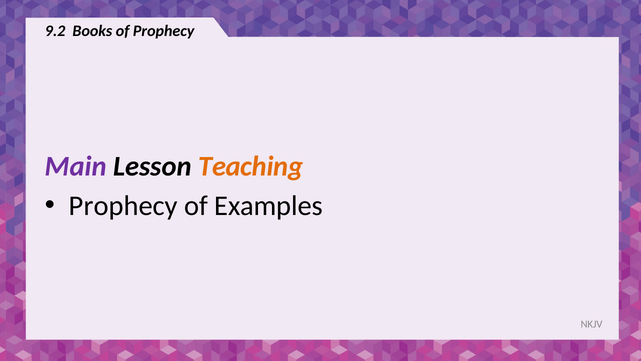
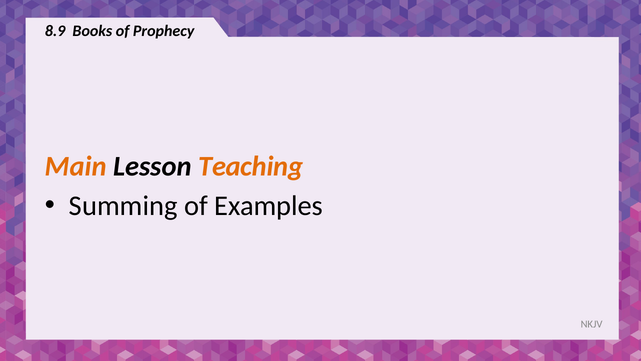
9.2: 9.2 -> 8.9 (55, 31)
Main colour: purple -> orange (76, 166)
Prophecy: Prophecy -> Summing (123, 206)
